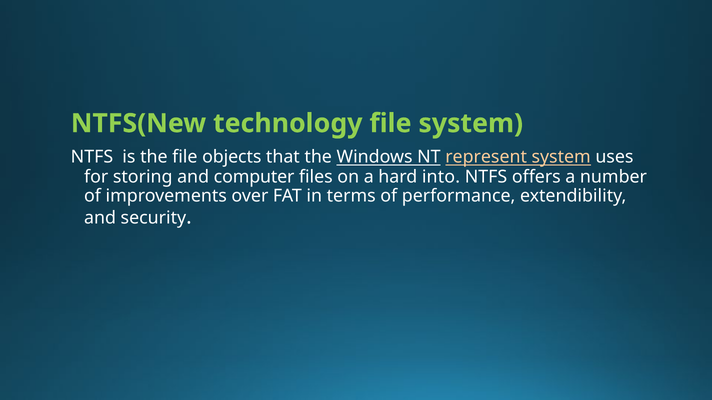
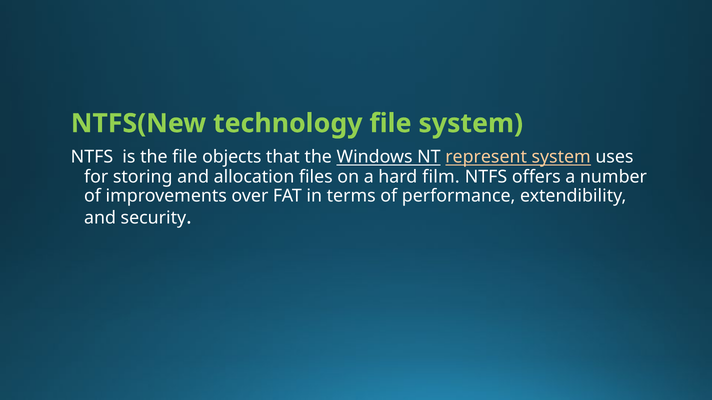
computer: computer -> allocation (254, 177)
into: into -> film (441, 177)
